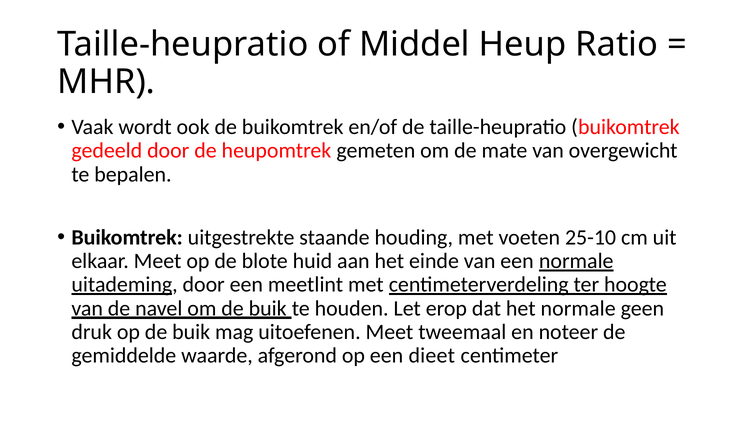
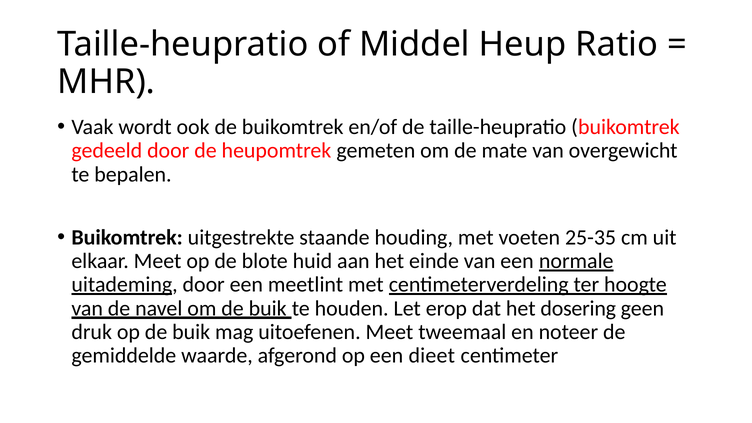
25-10: 25-10 -> 25-35 (591, 237)
het normale: normale -> dosering (578, 308)
